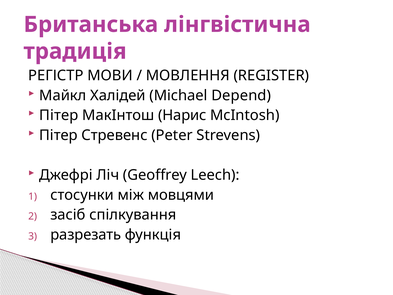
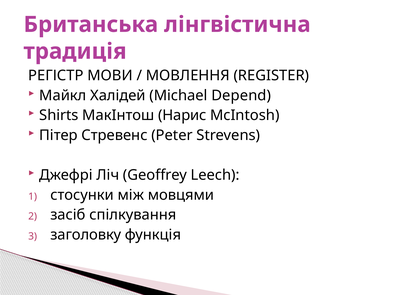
Пітер: Пітер -> Shirts (59, 115)
разрезать: разрезать -> заголовку (86, 235)
